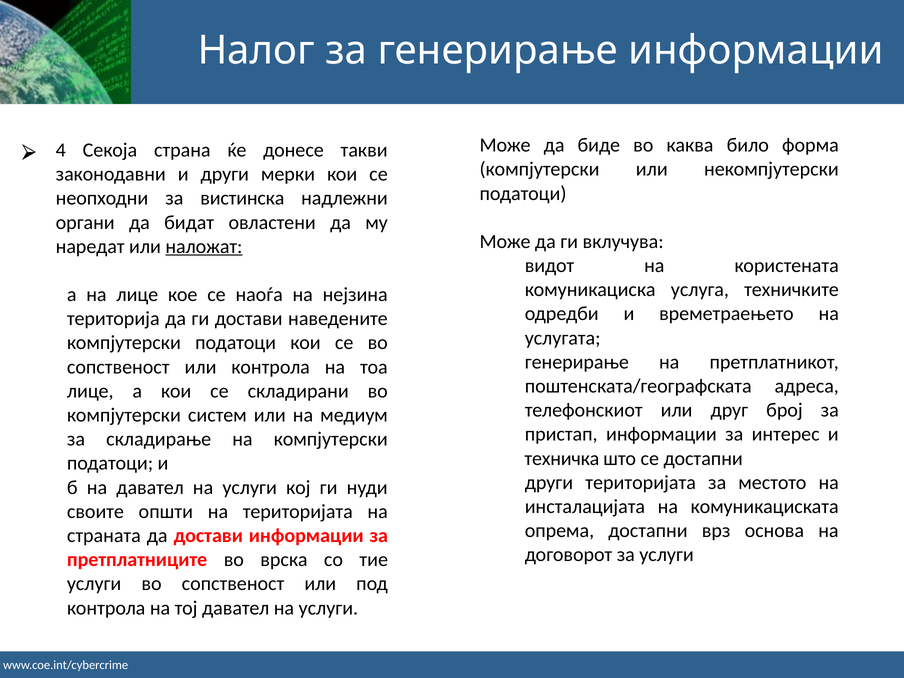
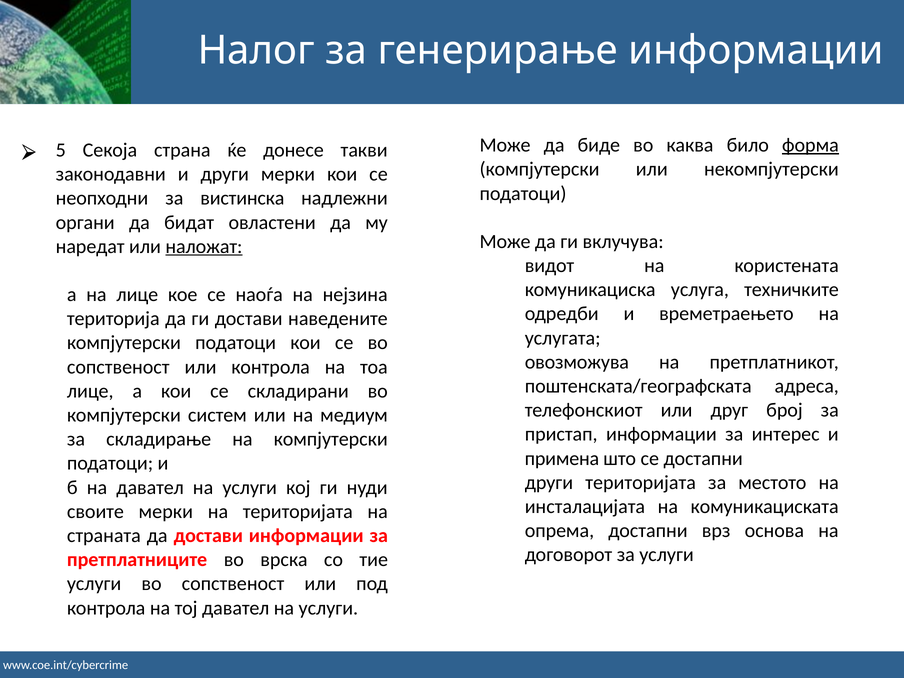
форма underline: none -> present (810, 145)
4: 4 -> 5 (61, 150)
генерирање: генерирање -> овозможува (577, 362)
техничка: техничка -> примена (562, 458)
своите општи: општи -> мерки (166, 512)
